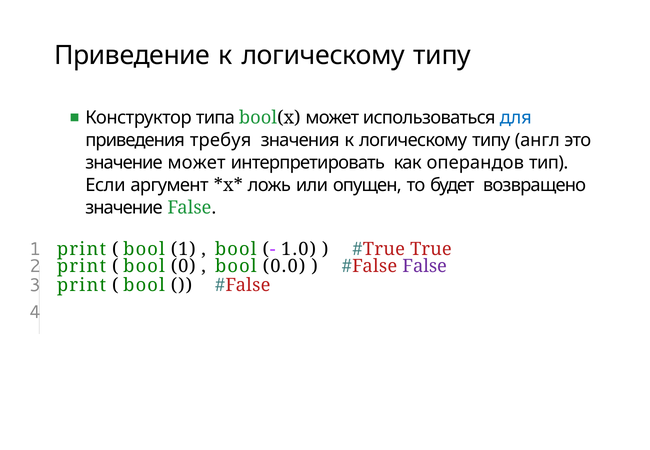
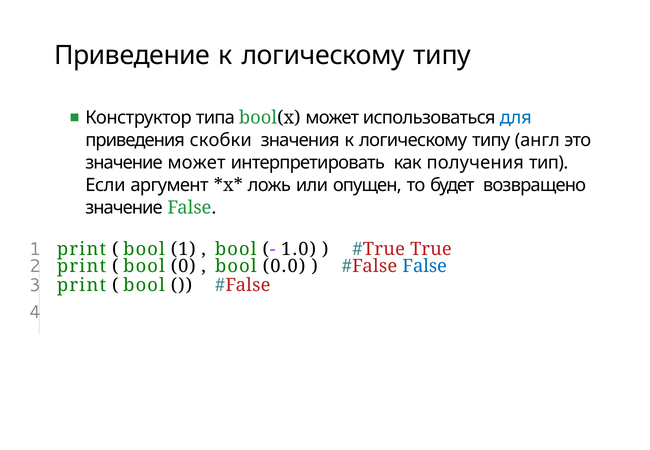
требуя: требуя -> скобки (221, 140)
операндов: операндов -> получения (475, 163)
False colour: purple -> blue (425, 266)
